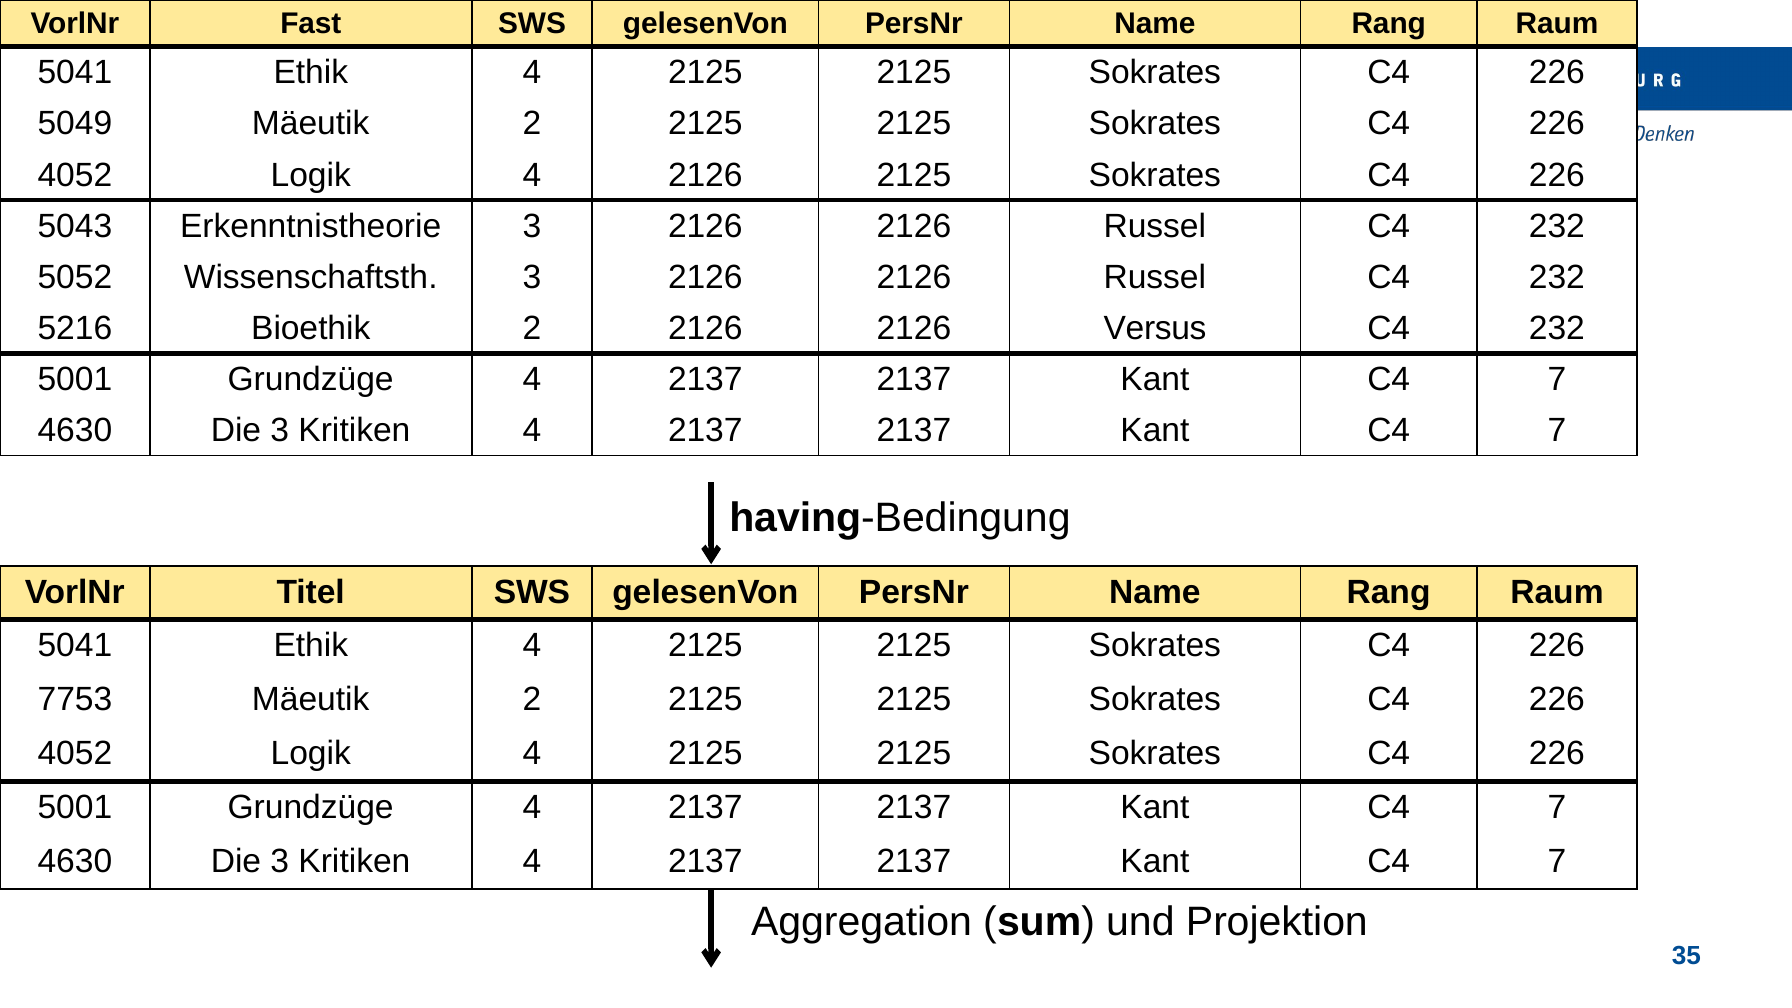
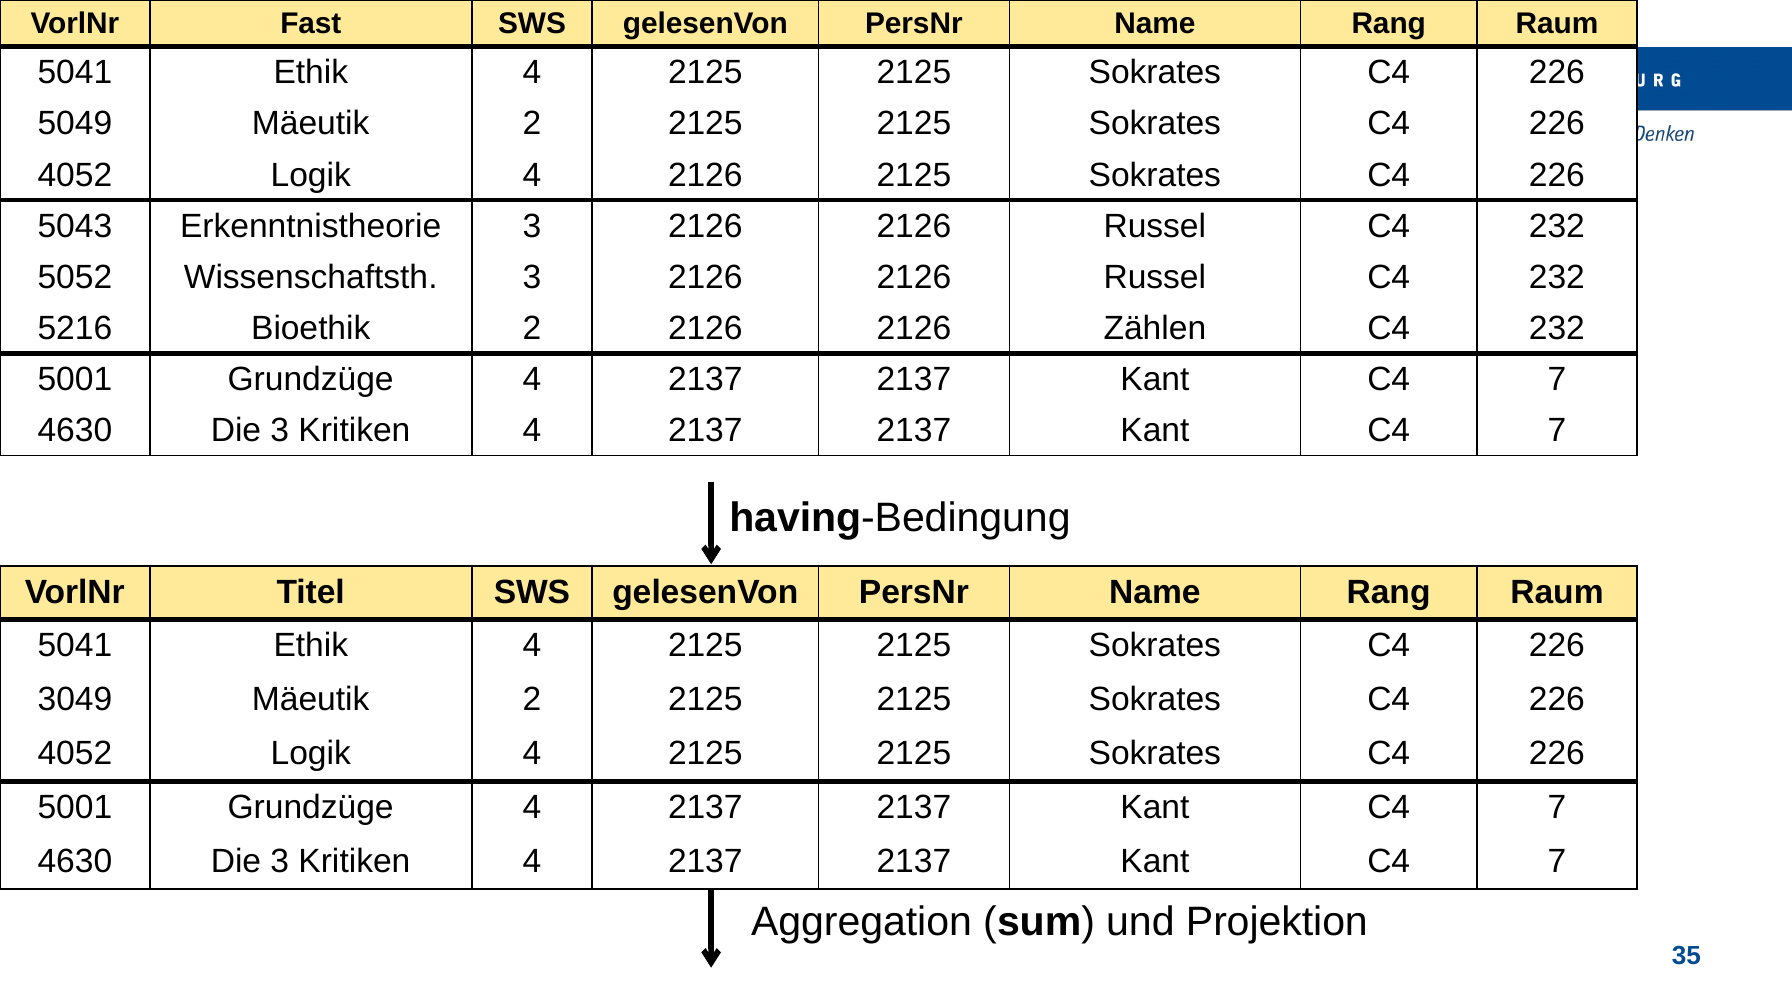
Versus: Versus -> Zählen (1155, 328)
7753: 7753 -> 3049 (75, 700)
